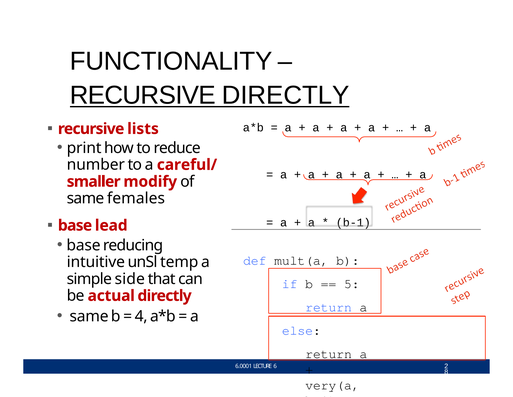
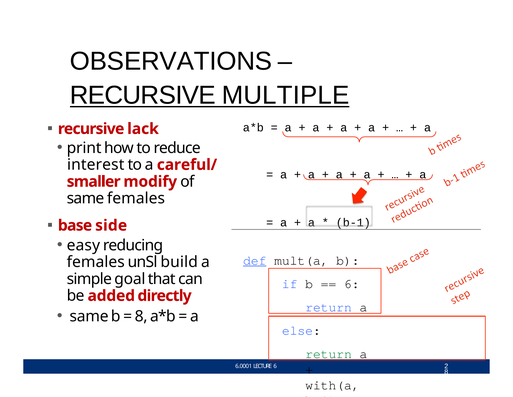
FUNCTIONALITY: FUNCTIONALITY -> OBSERVATIONS (171, 61)
RECURSIVE DIRECTLY: DIRECTLY -> MULTIPLE (286, 95)
lists: lists -> lack (143, 129)
number: number -> interest (96, 165)
lead: lead -> side (111, 225)
base: base -> easy (83, 245)
def underline: none -> present (255, 260)
intuitive: intuitive -> females (96, 262)
temp: temp -> build (179, 262)
side: side -> goal (130, 279)
5: 5 -> 6 (352, 283)
actual: actual -> added (111, 295)
4: 4 -> 8 (141, 316)
return colour: black -> green (329, 353)
very(a: very(a -> with(a (332, 384)
